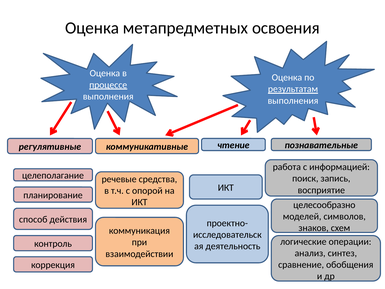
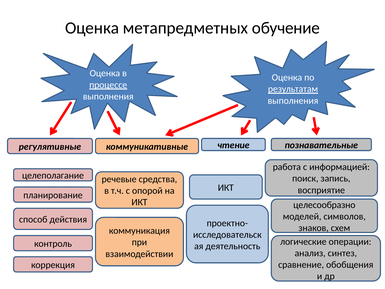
освоения: освоения -> обучение (286, 28)
